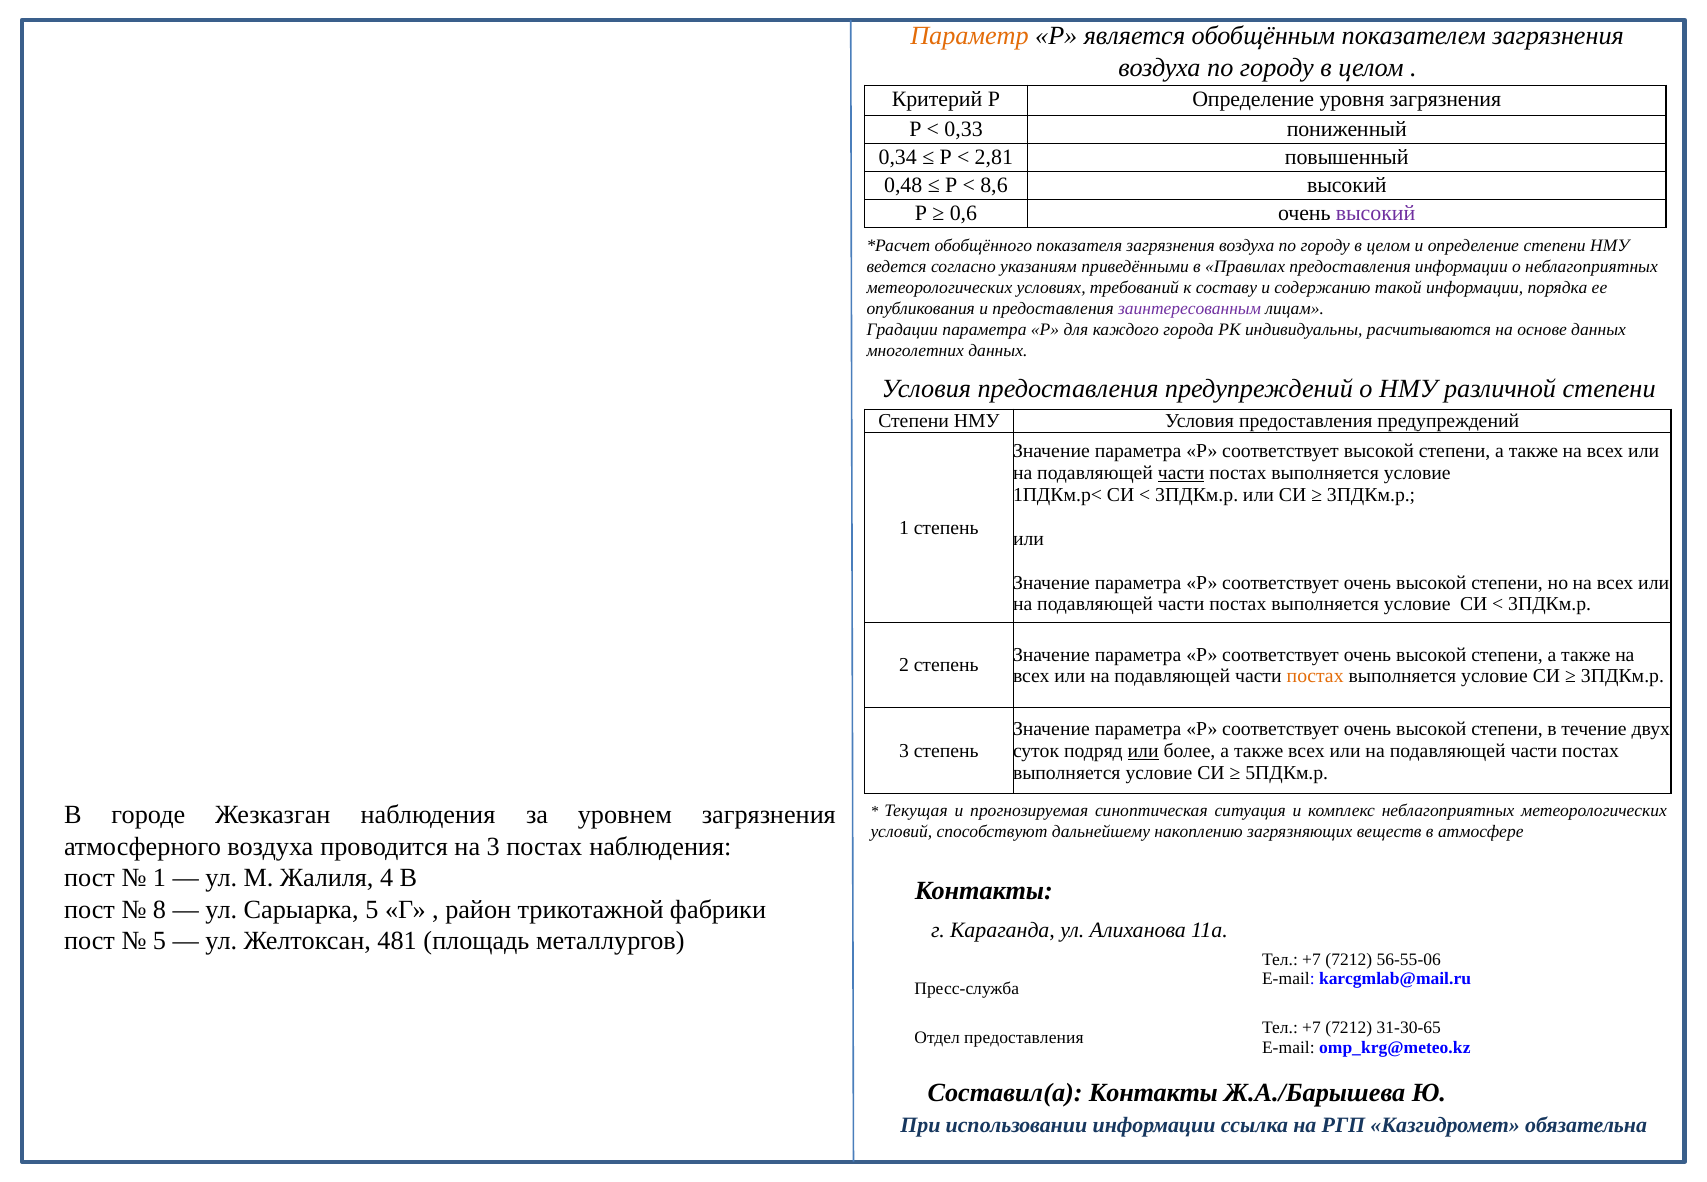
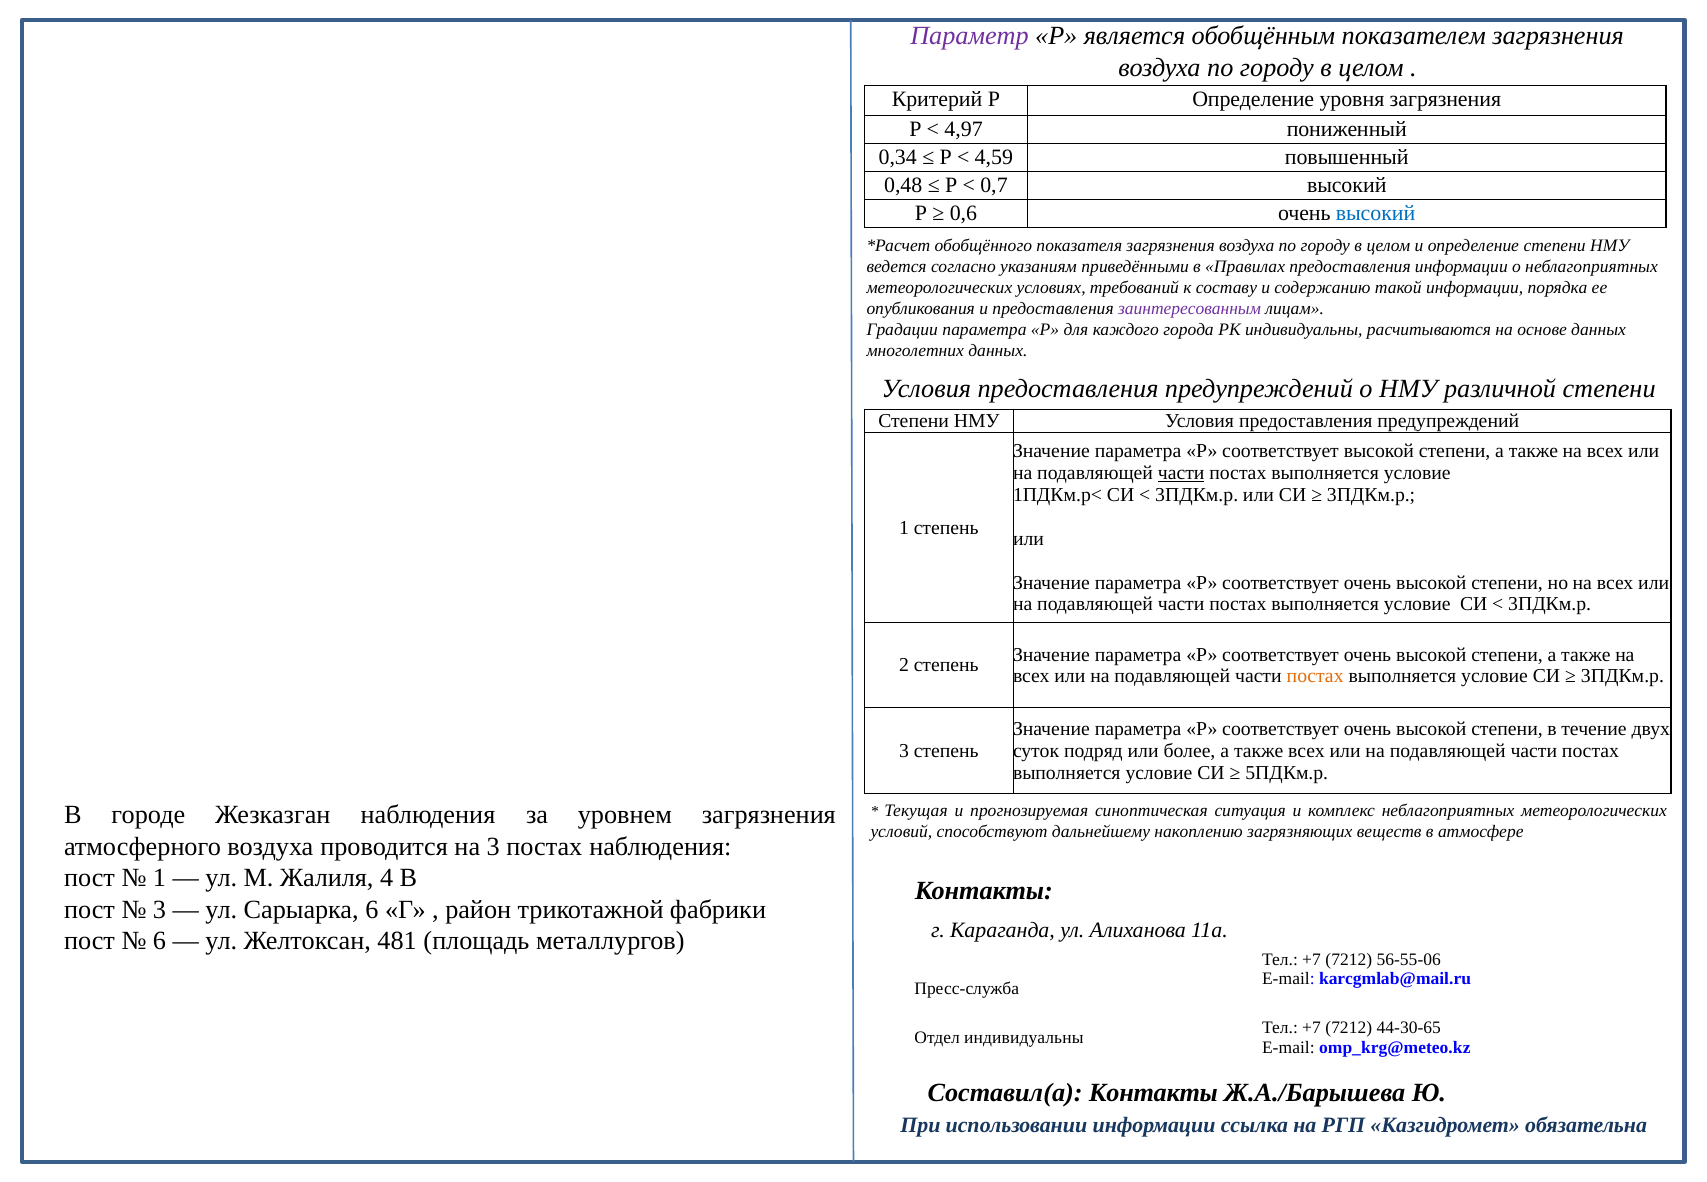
Параметр colour: orange -> purple (970, 36)
0,33: 0,33 -> 4,97 (964, 129)
2,81: 2,81 -> 4,59 (994, 157)
8,6: 8,6 -> 0,7 (994, 185)
высокий colour: purple -> blue (1376, 214)
или underline: present -> none (1143, 751)
8: 8 -> 3 (160, 909)
Сарыарка 5: 5 -> 6 (372, 909)
5: 5 -> 6 (160, 941)
31-30-65: 31-30-65 -> 44-30-65 (1409, 1028)
Отдел предоставления: предоставления -> индивидуальны (1024, 1038)
